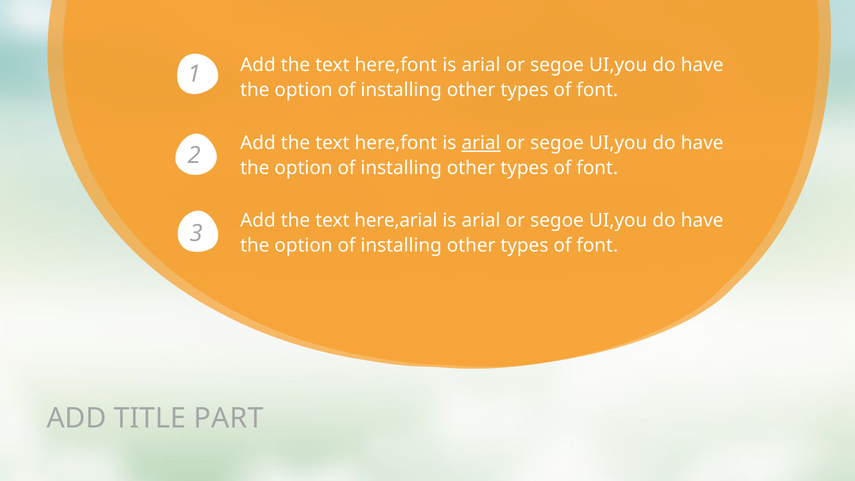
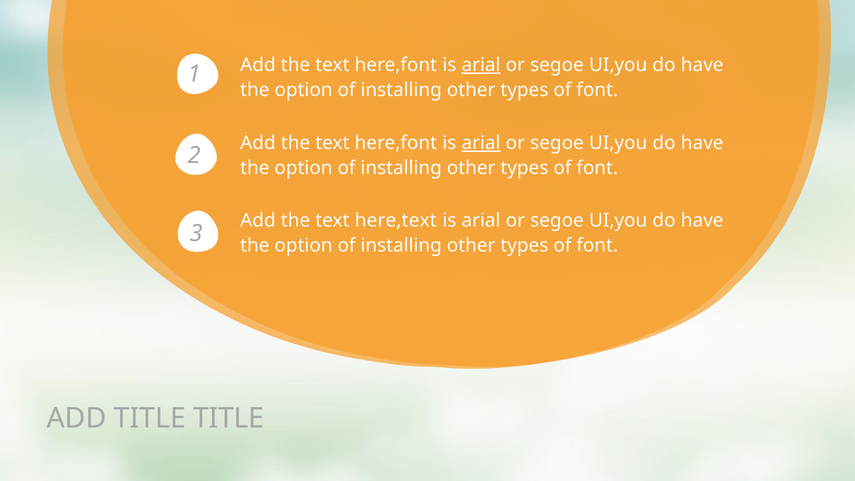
arial underline: none -> present (481, 65)
here,arial: here,arial -> here,text (396, 220)
TITLE PART: PART -> TITLE (229, 418)
